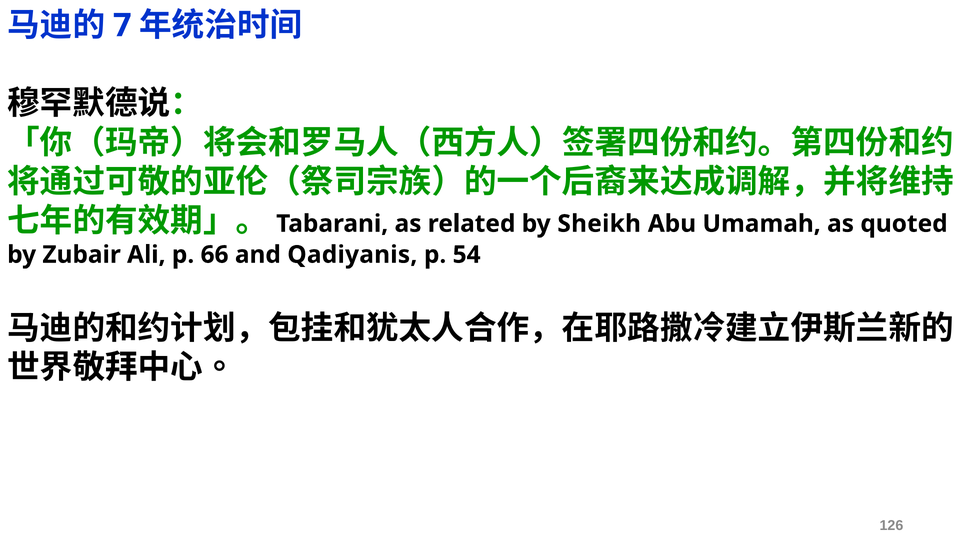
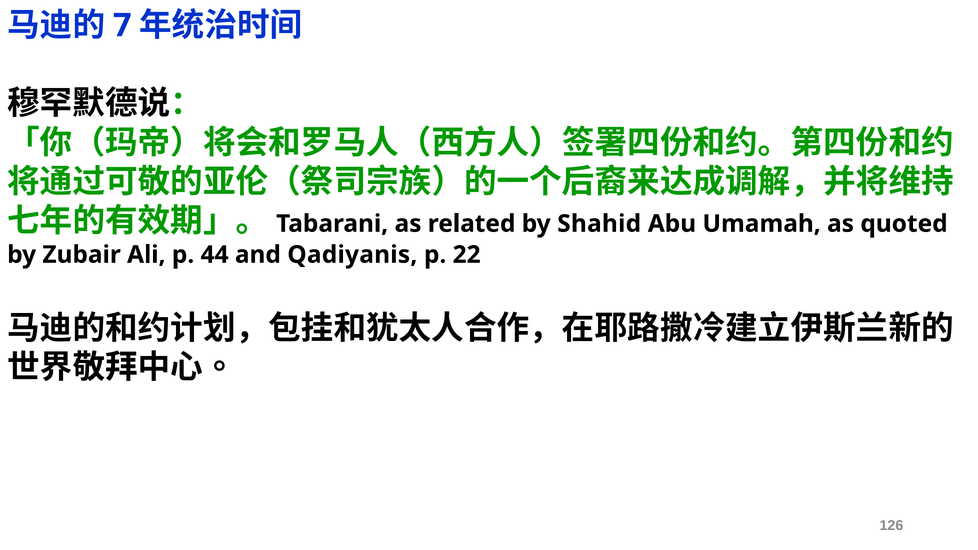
Sheikh: Sheikh -> Shahid (599, 224)
66: 66 -> 44 (215, 255)
54: 54 -> 22 (467, 255)
